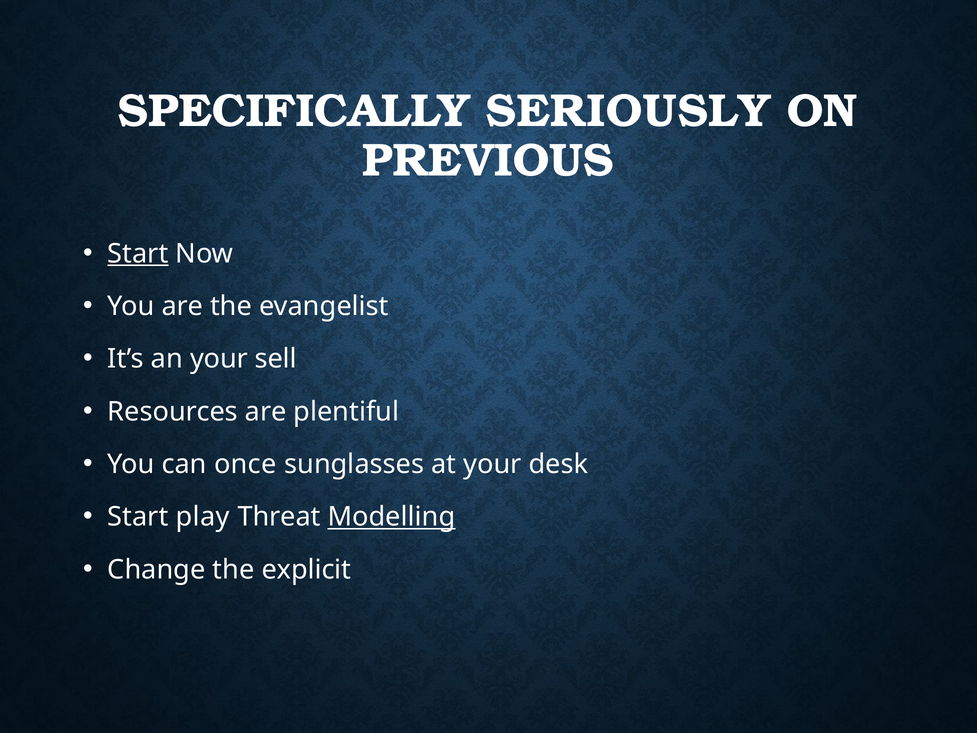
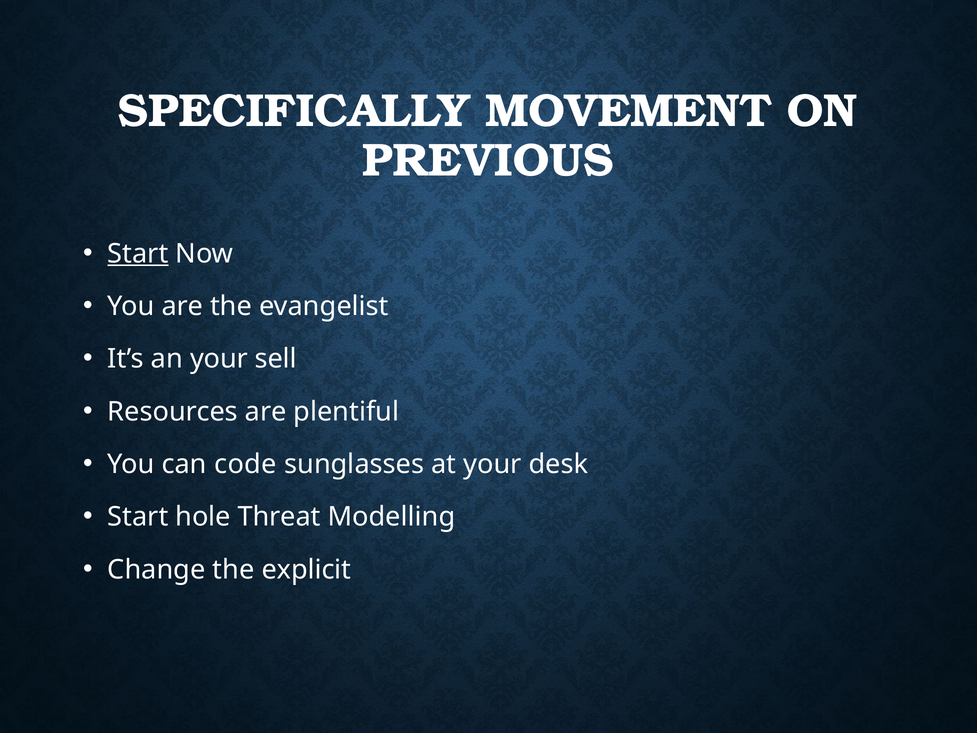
SERIOUSLY: SERIOUSLY -> MOVEMENT (629, 111)
once: once -> code (245, 464)
play: play -> hole (203, 517)
Modelling underline: present -> none (391, 517)
